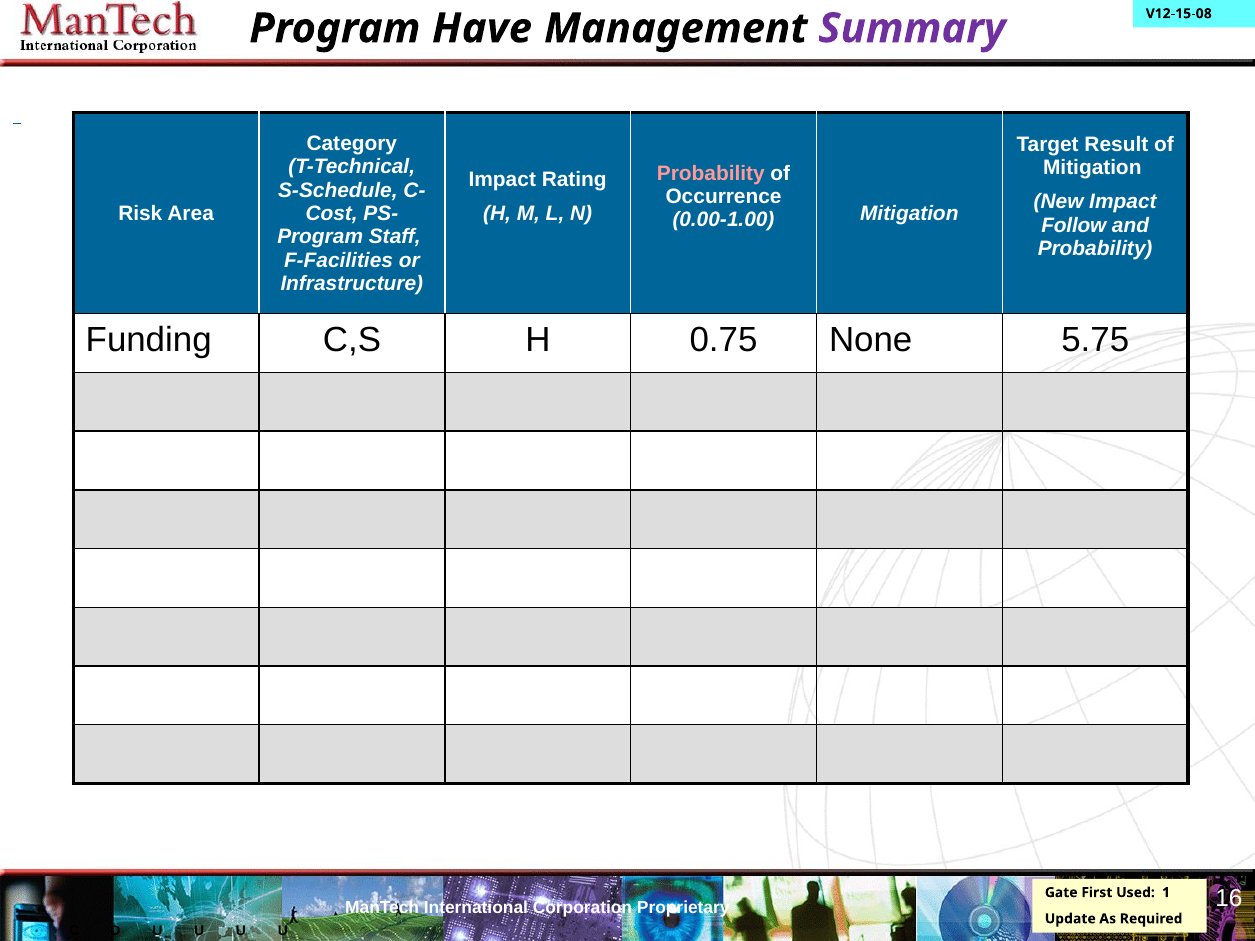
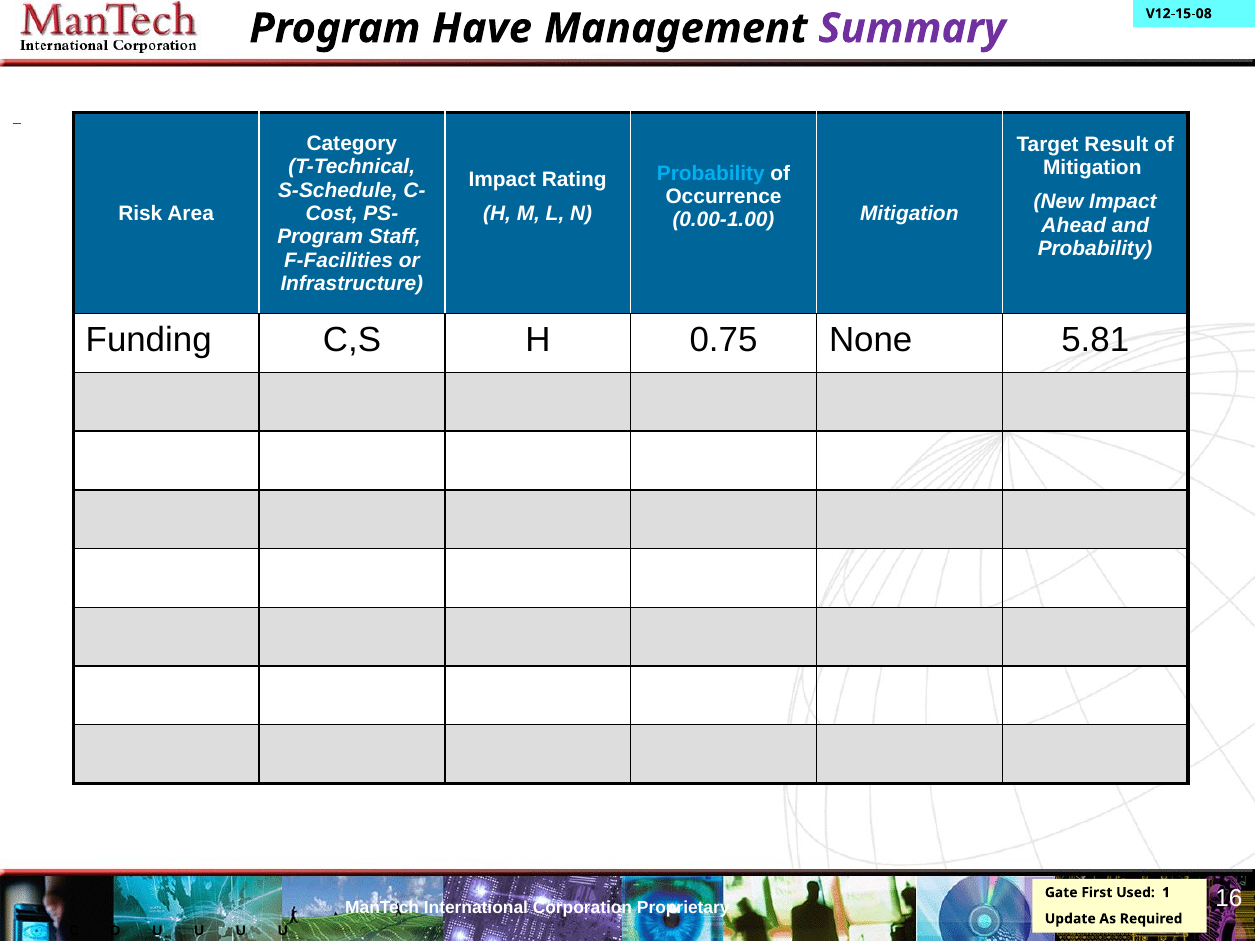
Probability colour: pink -> light blue (711, 173)
Follow: Follow -> Ahead (1074, 225)
5.75: 5.75 -> 5.81 (1095, 340)
